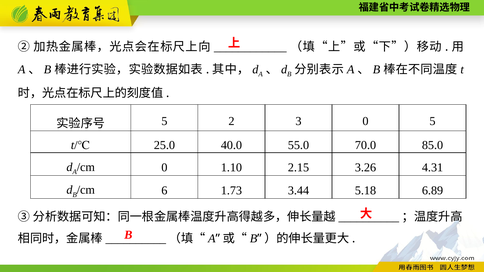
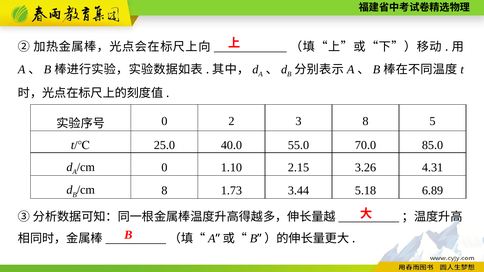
5: 5 -> 0 (164, 121)
3 0: 0 -> 8 (365, 121)
6: 6 -> 8 (164, 191)
